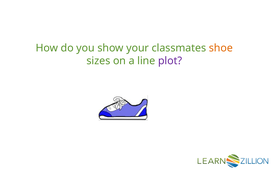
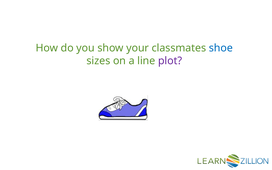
shoe colour: orange -> blue (221, 48)
